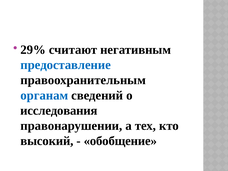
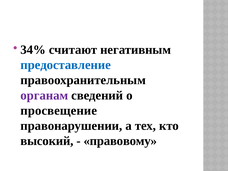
29%: 29% -> 34% (33, 50)
органам colour: blue -> purple (44, 95)
исследования: исследования -> просвещение (59, 111)
обобщение: обобщение -> правовому (120, 141)
